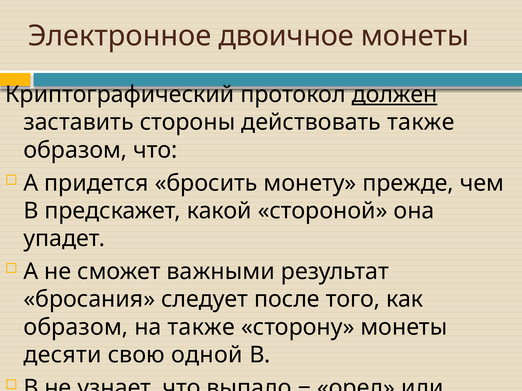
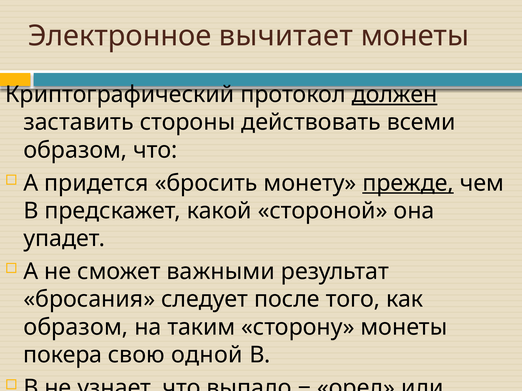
двоичное: двоичное -> вычитает (286, 36)
действовать также: также -> всеми (421, 122)
прежде underline: none -> present (408, 183)
на также: также -> таким (201, 328)
десяти: десяти -> покера (63, 355)
